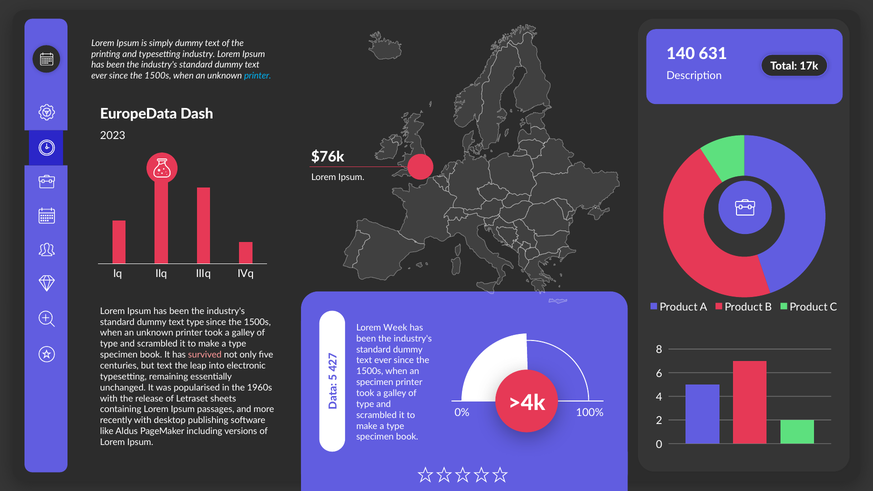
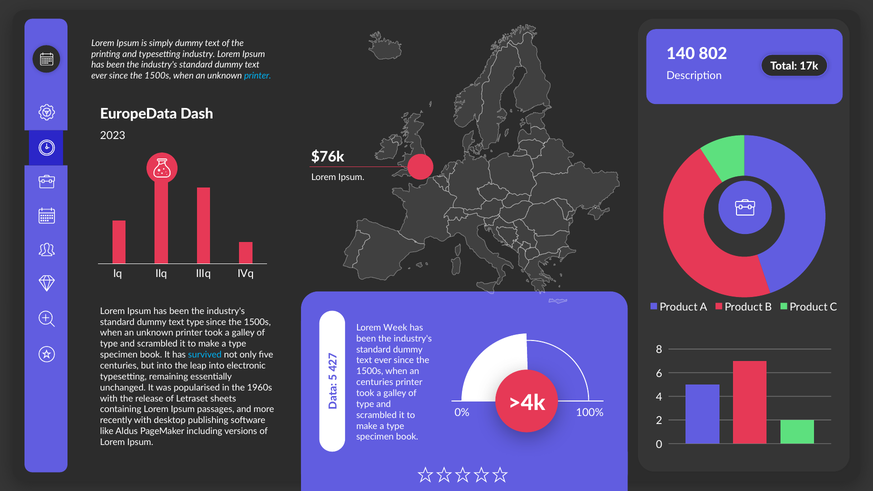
631: 631 -> 802 (713, 54)
survived colour: pink -> light blue (205, 355)
but text: text -> into (164, 366)
specimen: specimen -> centuries (375, 382)
